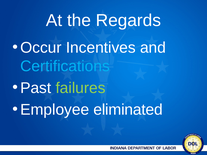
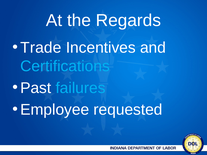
Occur: Occur -> Trade (41, 48)
failures colour: light green -> light blue (81, 88)
eliminated: eliminated -> requested (128, 110)
